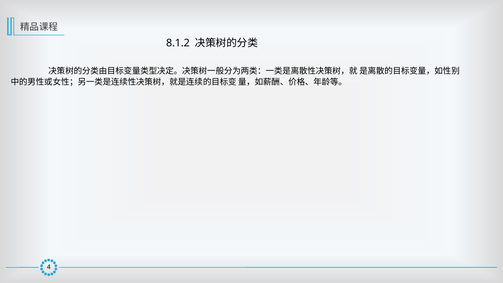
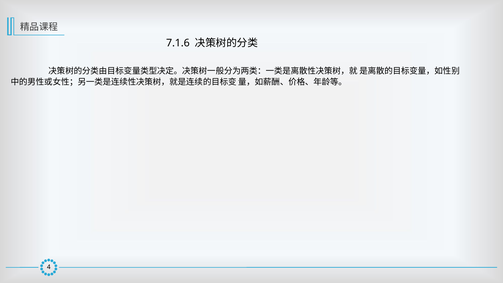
8.1.2: 8.1.2 -> 7.1.6 (178, 43)
